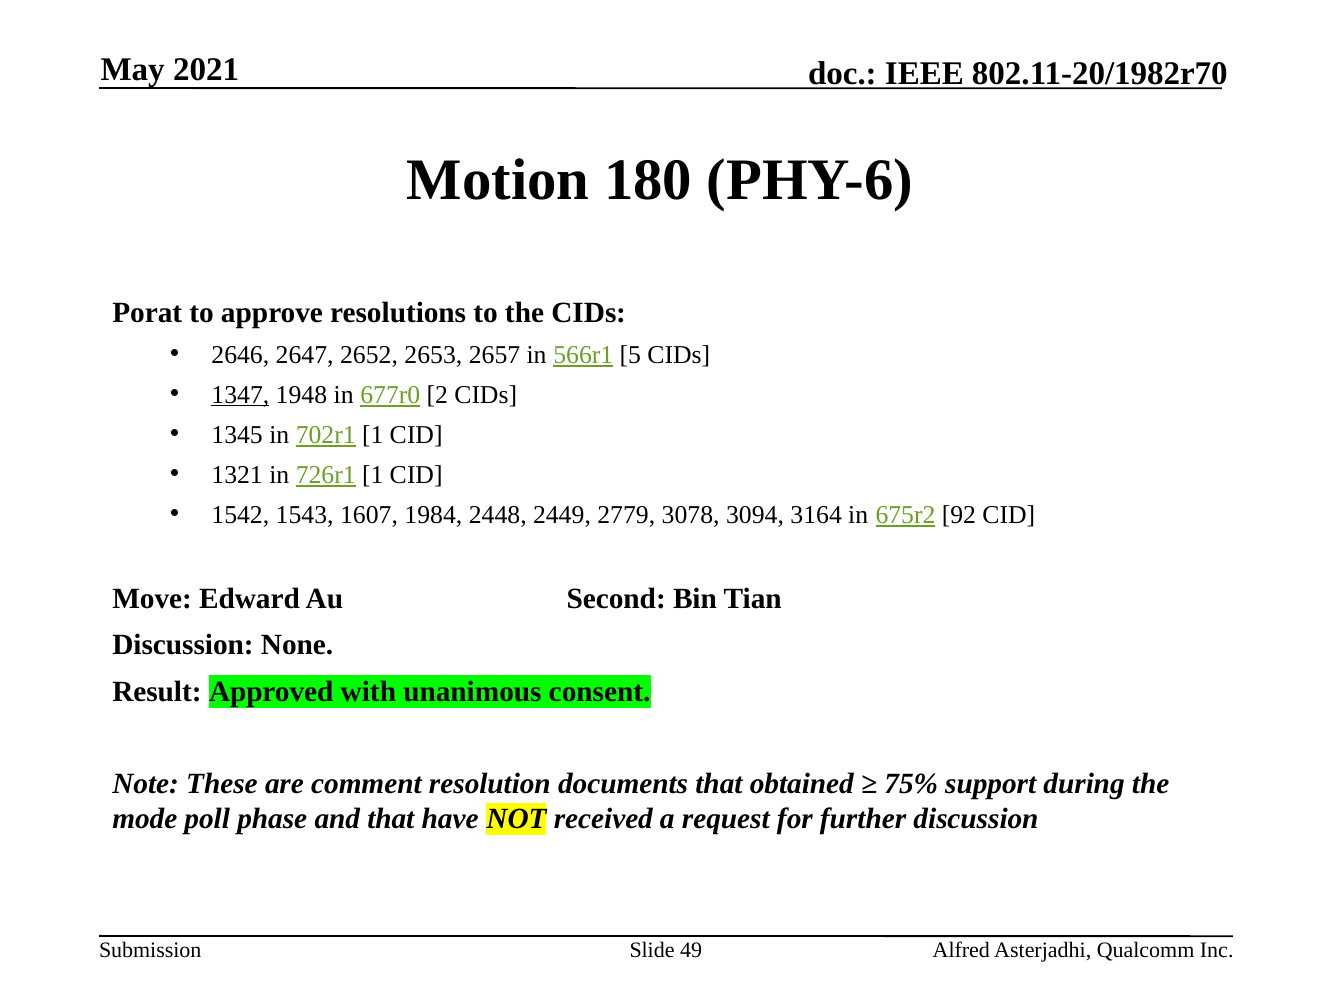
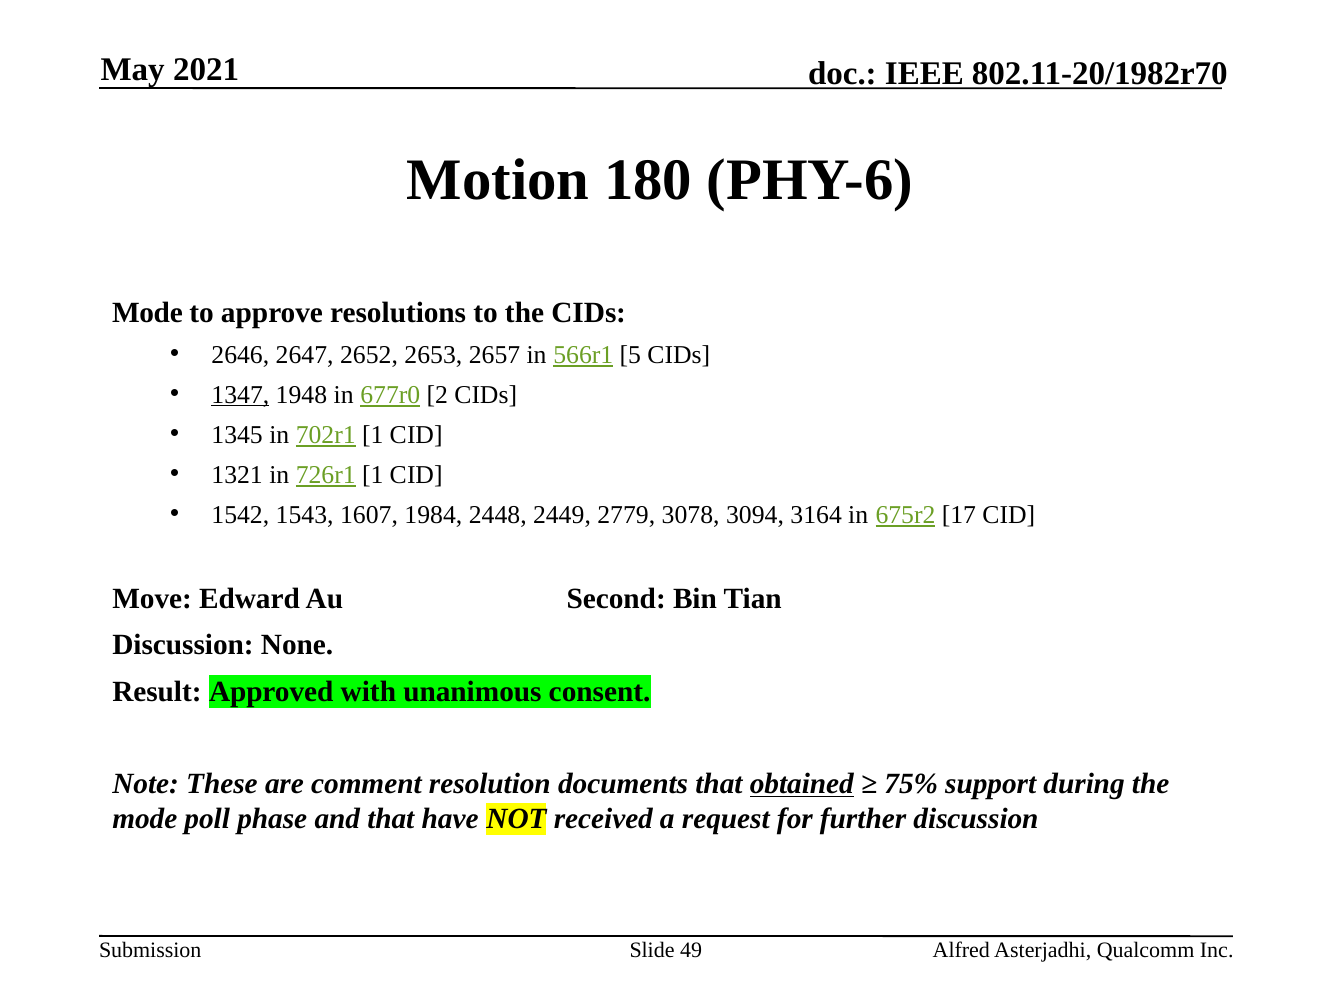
Porat: Porat -> Mode (147, 313)
92: 92 -> 17 (959, 514)
obtained underline: none -> present (802, 784)
